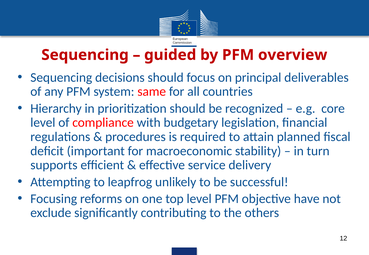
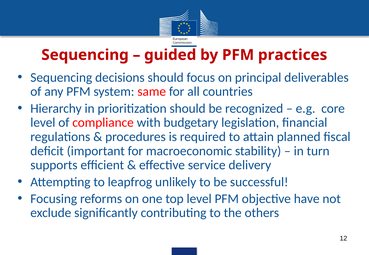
overview: overview -> practices (293, 55)
